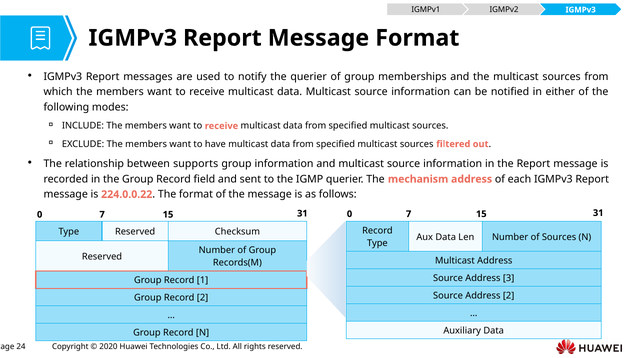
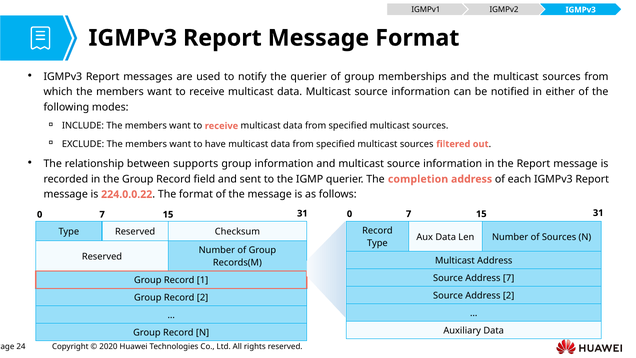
mechanism: mechanism -> completion (418, 179)
Address 3: 3 -> 7 (509, 278)
